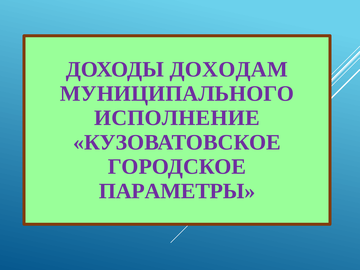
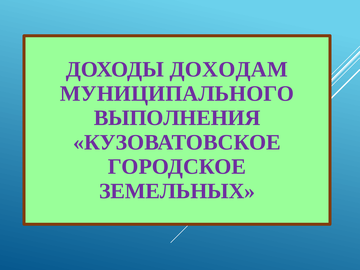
ИСПОЛНЕНИЕ: ИСПОЛНЕНИЕ -> ВЫПОЛНЕНИЯ (177, 118)
ПАРАМЕТРЫ: ПАРАМЕТРЫ -> ЗЕМЕЛЬНЫХ (177, 191)
